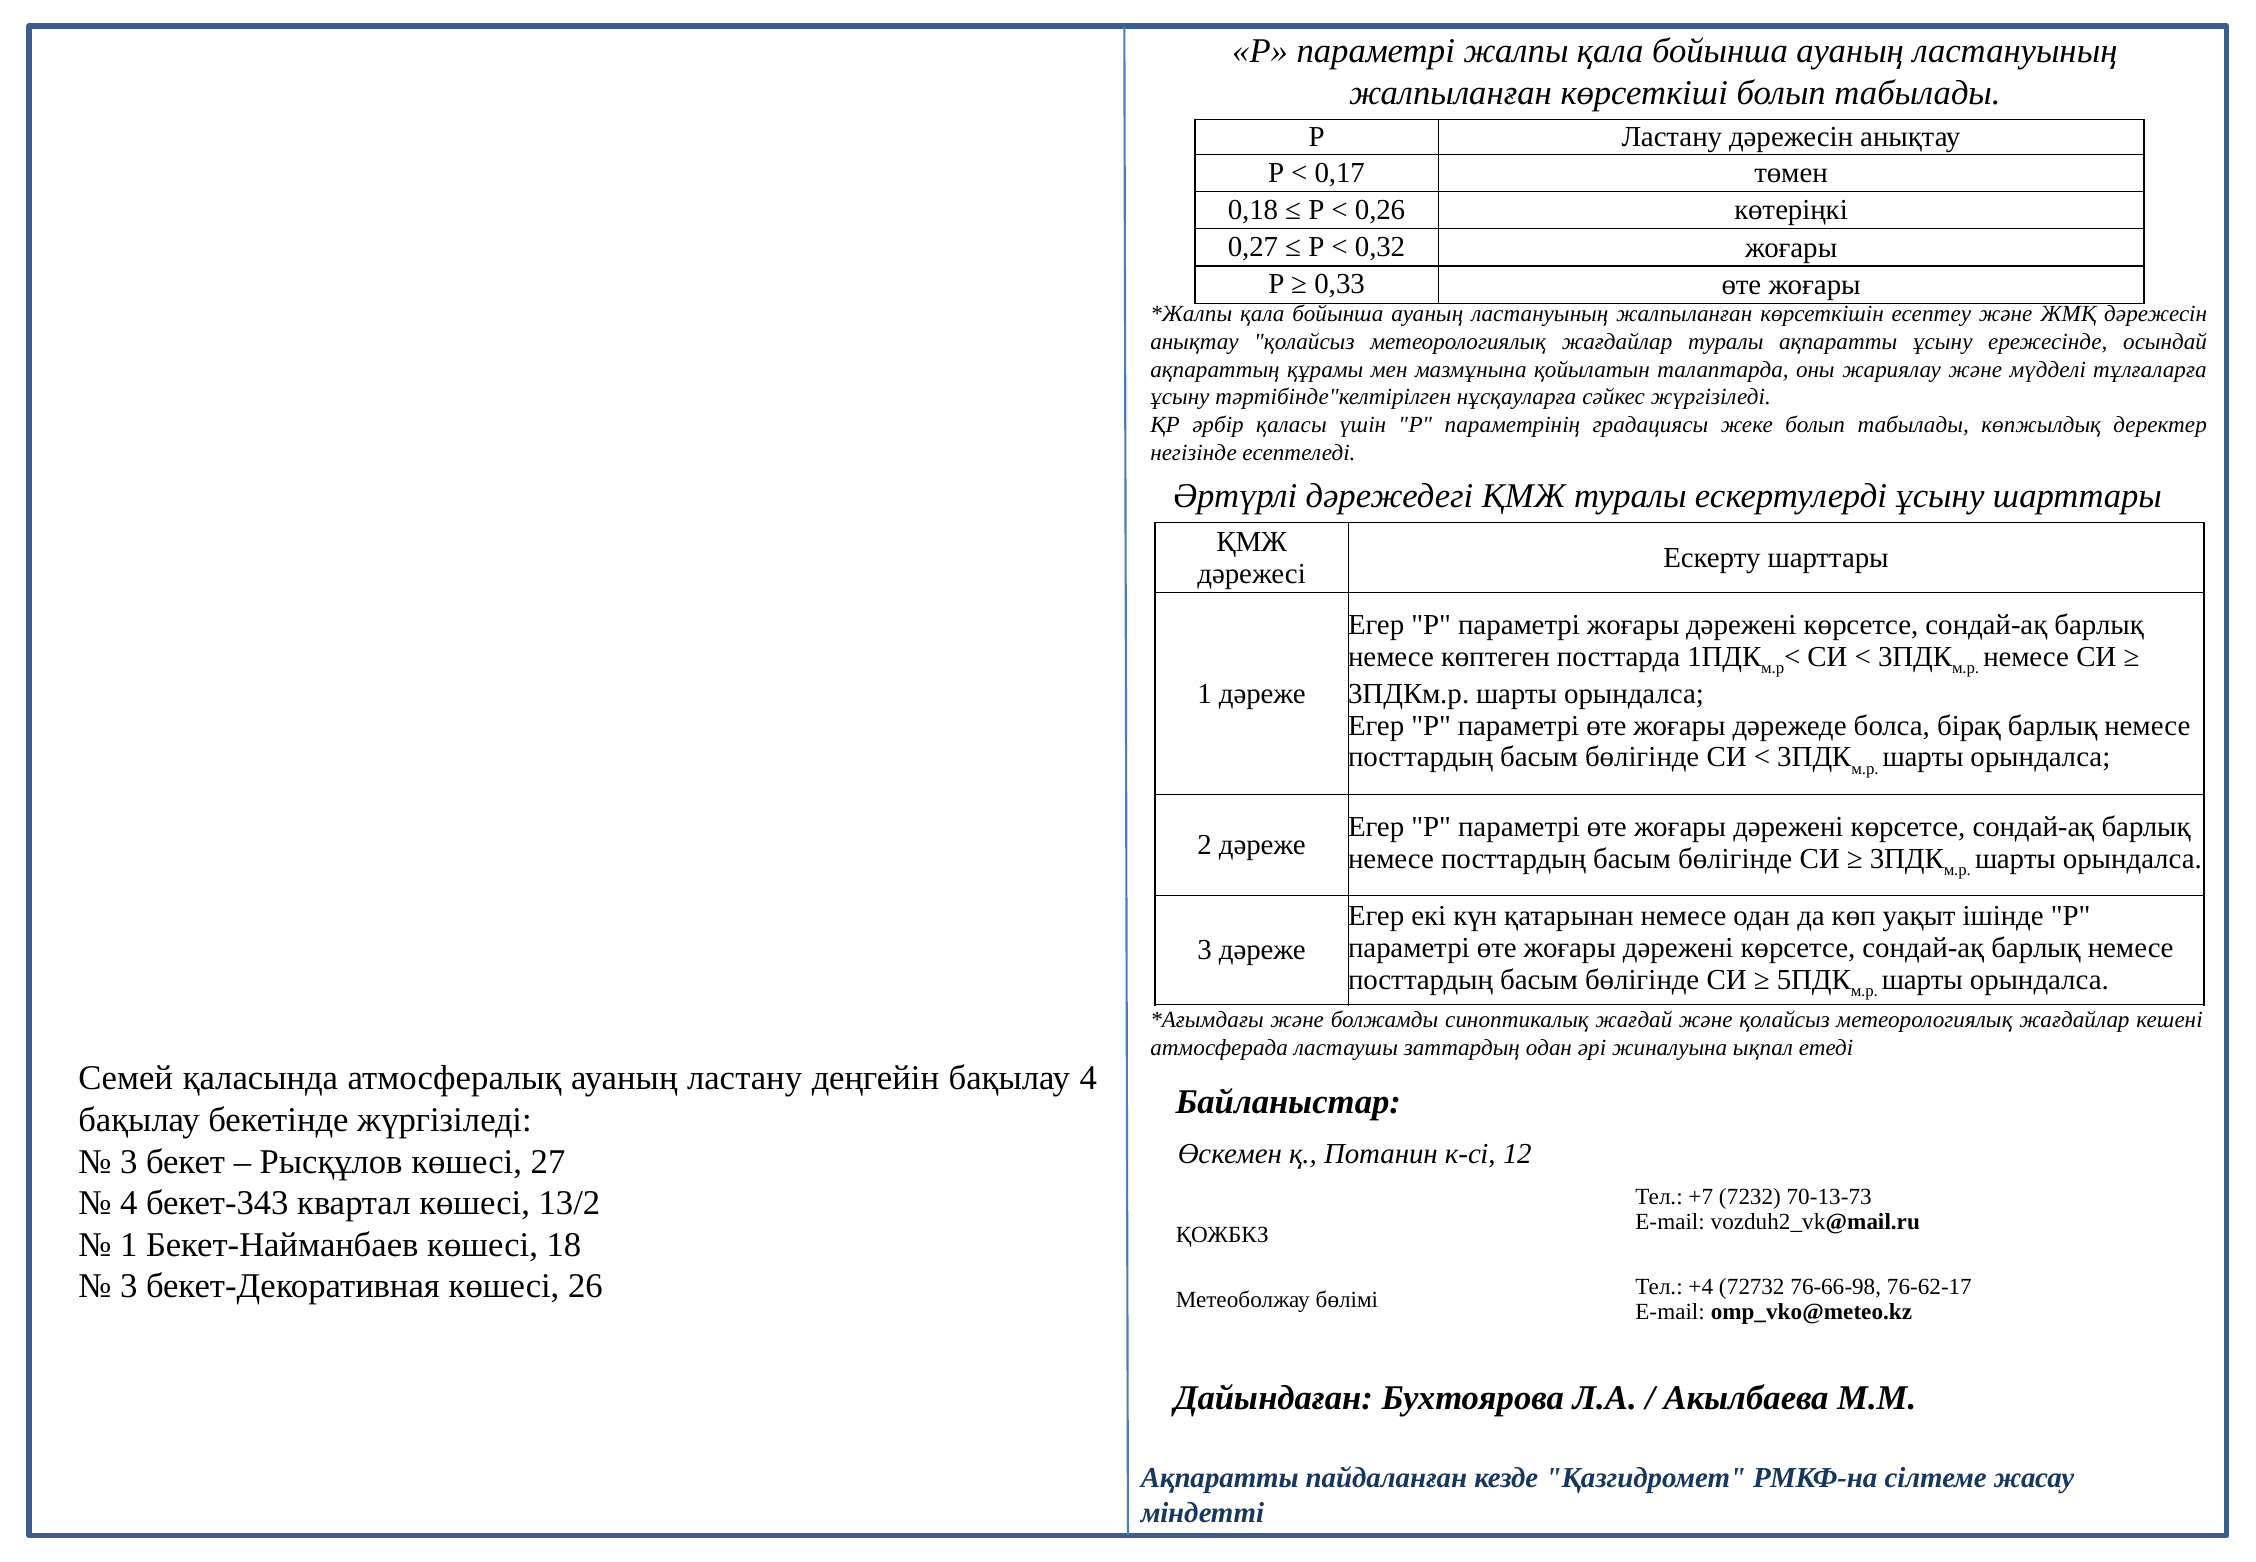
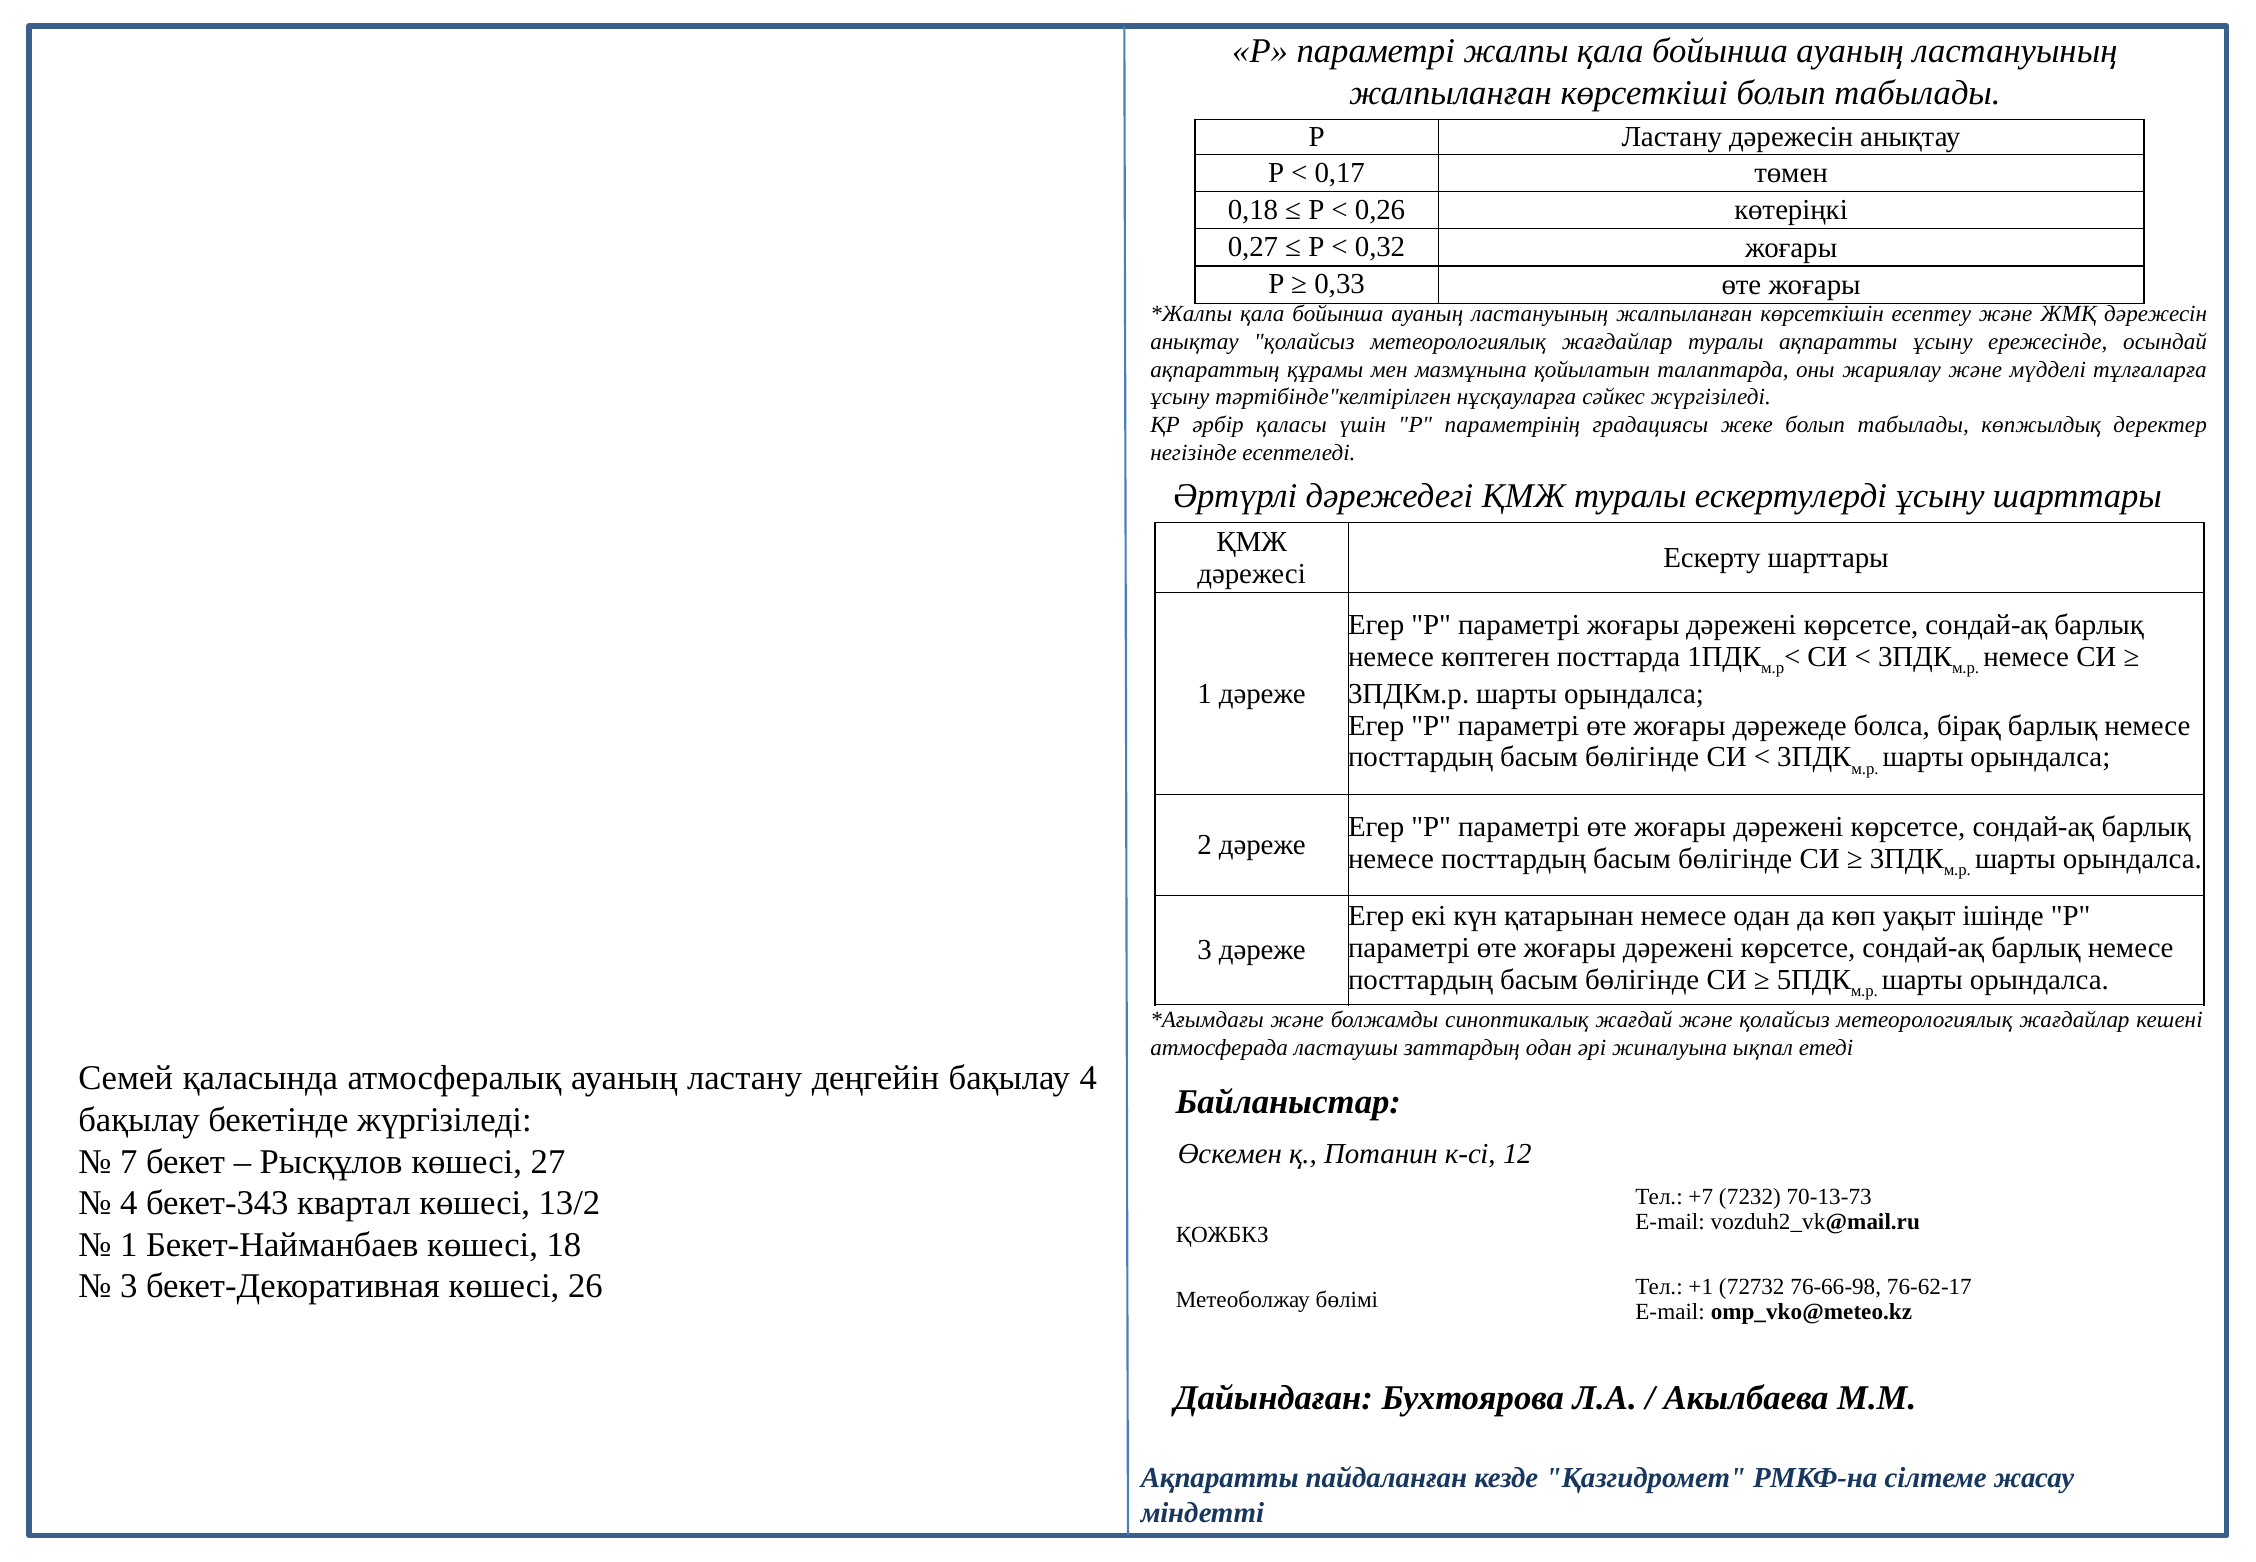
3: 3 -> 7 (129, 1161)
+4: +4 -> +1 (1701, 1287)
